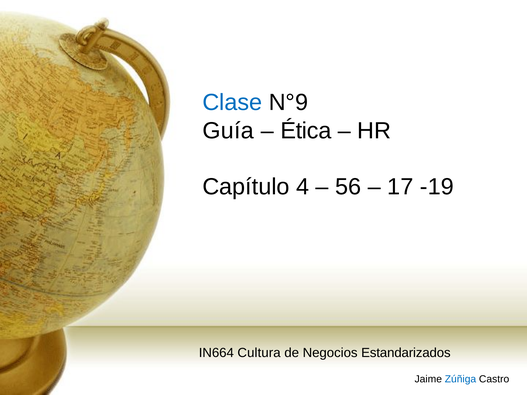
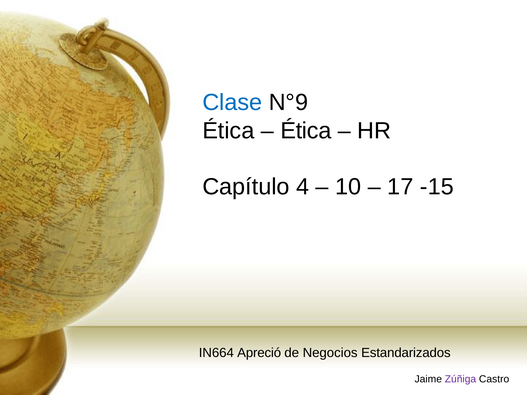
Guía: Guía -> Ética (228, 131)
56: 56 -> 10 (348, 187)
-19: -19 -> -15 (437, 187)
Cultura: Cultura -> Apreció (259, 353)
Zúñiga colour: blue -> purple (460, 380)
